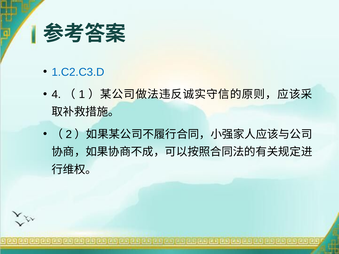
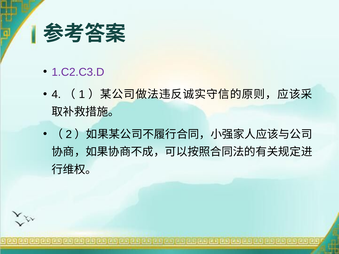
1.C2.C3.D colour: blue -> purple (78, 72)
